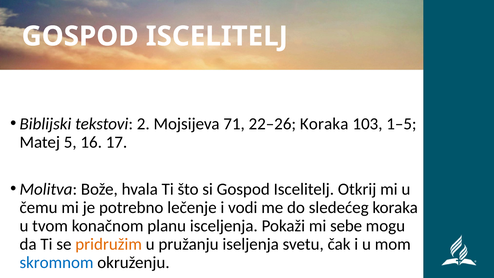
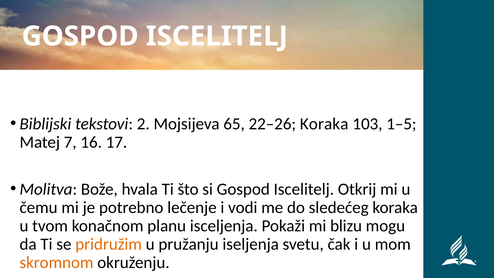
71: 71 -> 65 (234, 124)
5: 5 -> 7 (70, 142)
sebe: sebe -> blizu (346, 226)
skromnom colour: blue -> orange (57, 262)
